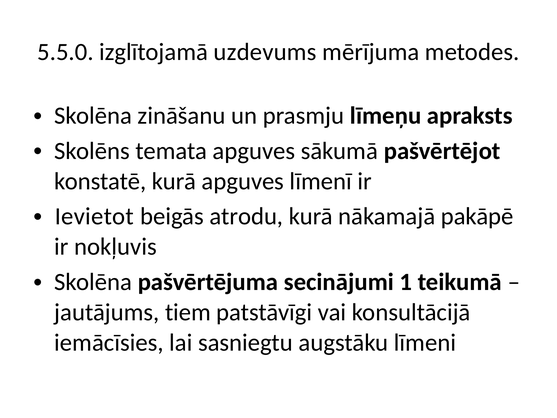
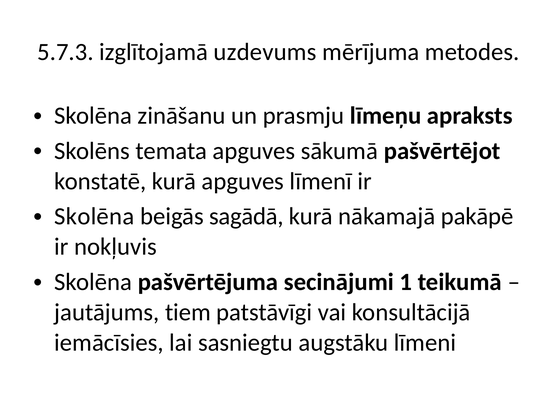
5.5.0: 5.5.0 -> 5.7.3 (65, 52)
Ievietot: Ievietot -> Skolēna (94, 216)
atrodu: atrodu -> sagādā (246, 216)
